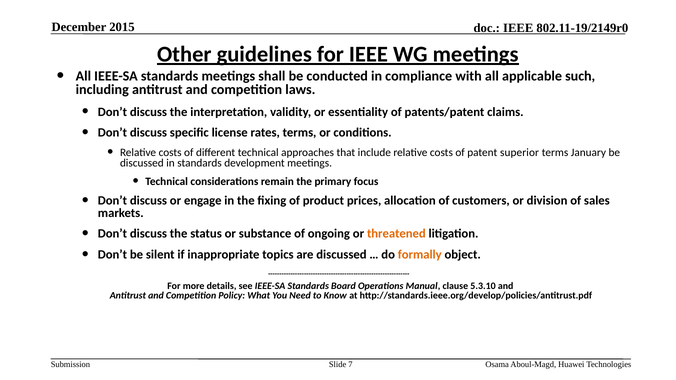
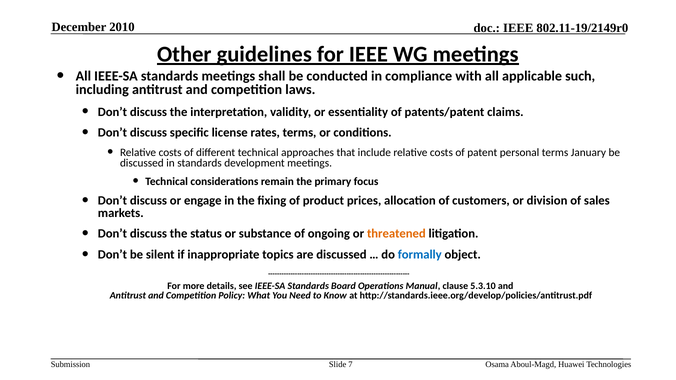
2015: 2015 -> 2010 (122, 27)
superior: superior -> personal (520, 152)
formally colour: orange -> blue (420, 255)
